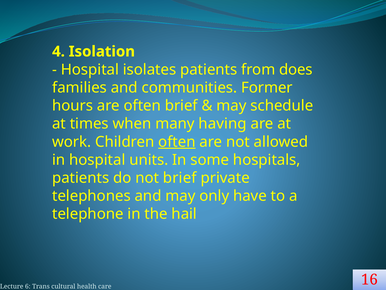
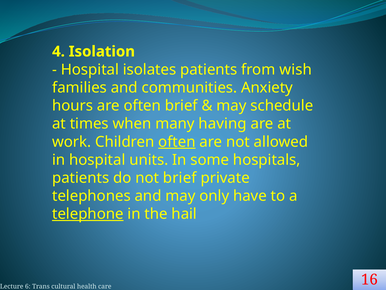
does: does -> wish (296, 69)
Former: Former -> Anxiety (267, 87)
telephone underline: none -> present (88, 214)
